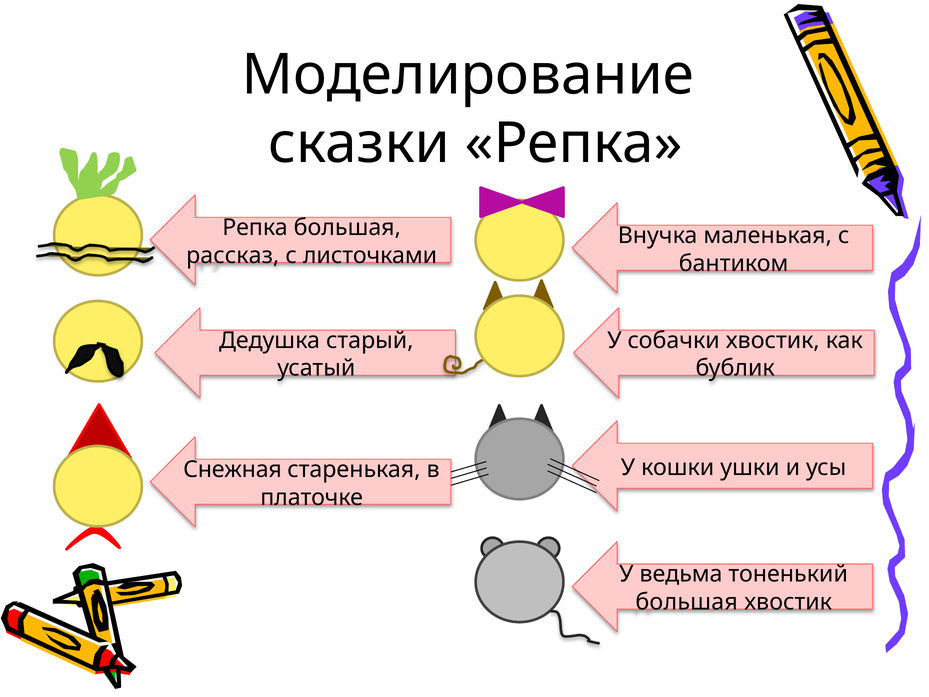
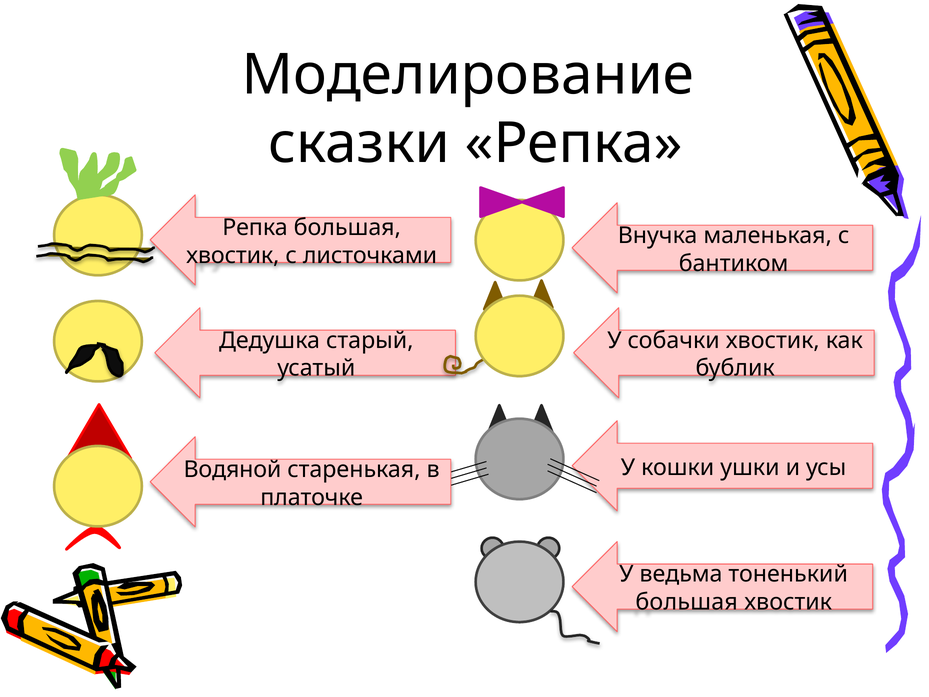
рассказ: рассказ -> хвостик (233, 255)
Снежная: Снежная -> Водяной (232, 469)
